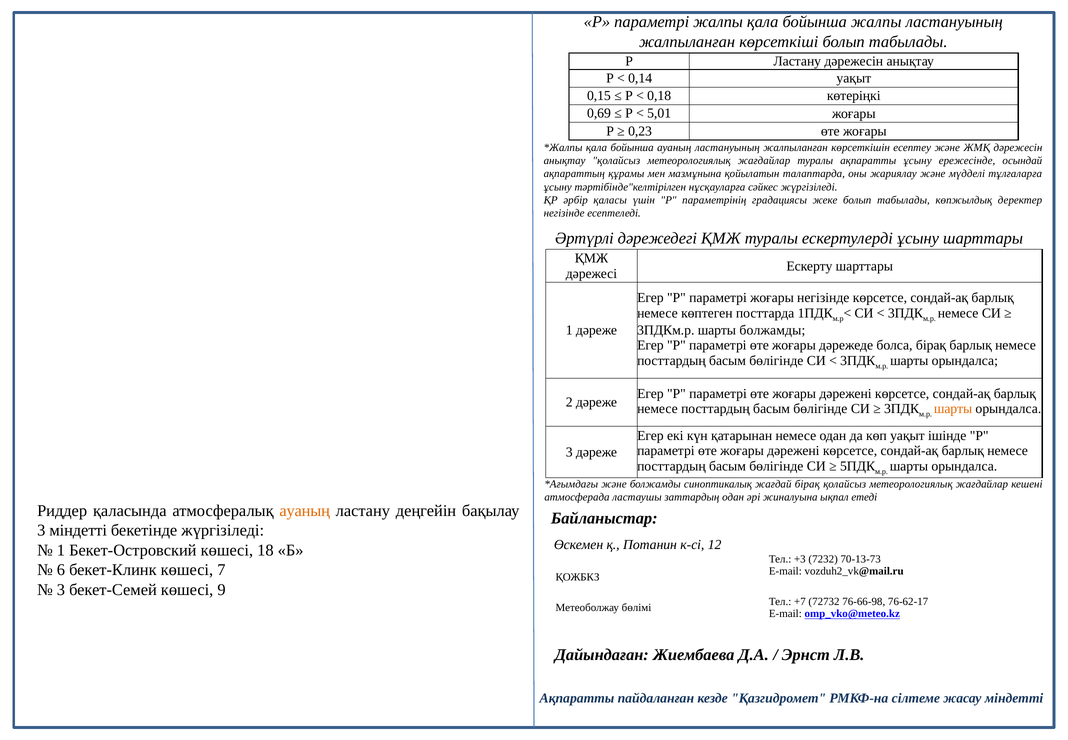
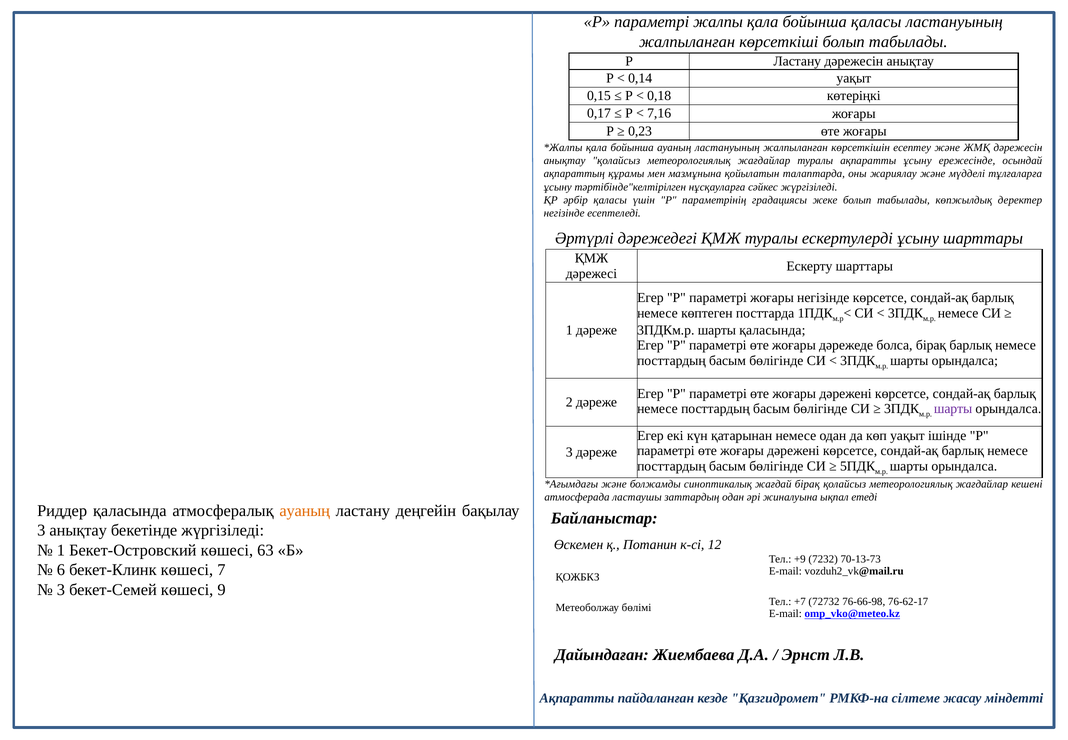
бойынша жалпы: жалпы -> қаласы (876, 22)
0,69: 0,69 -> 0,17 (599, 113)
5,01: 5,01 -> 7,16 (659, 113)
шарты болжамды: болжамды -> қаласында (772, 330)
шарты colour: orange -> purple (953, 408)
3 міндетті: міндетті -> анықтау (78, 530)
18: 18 -> 63 (265, 550)
+3: +3 -> +9 (800, 558)
